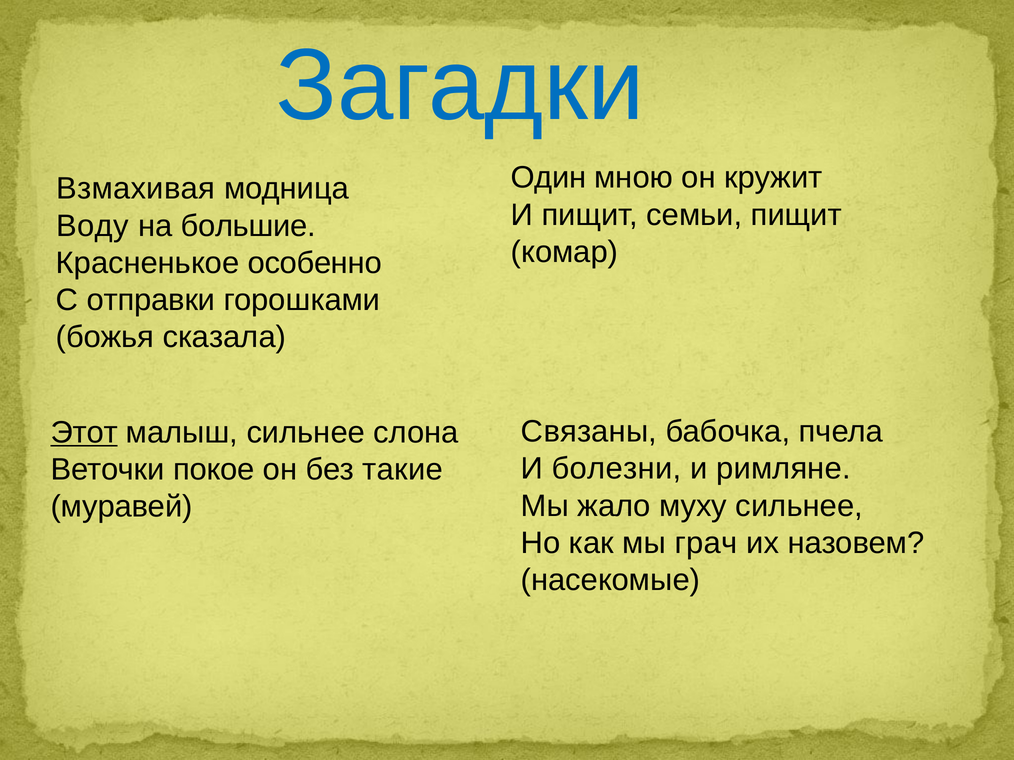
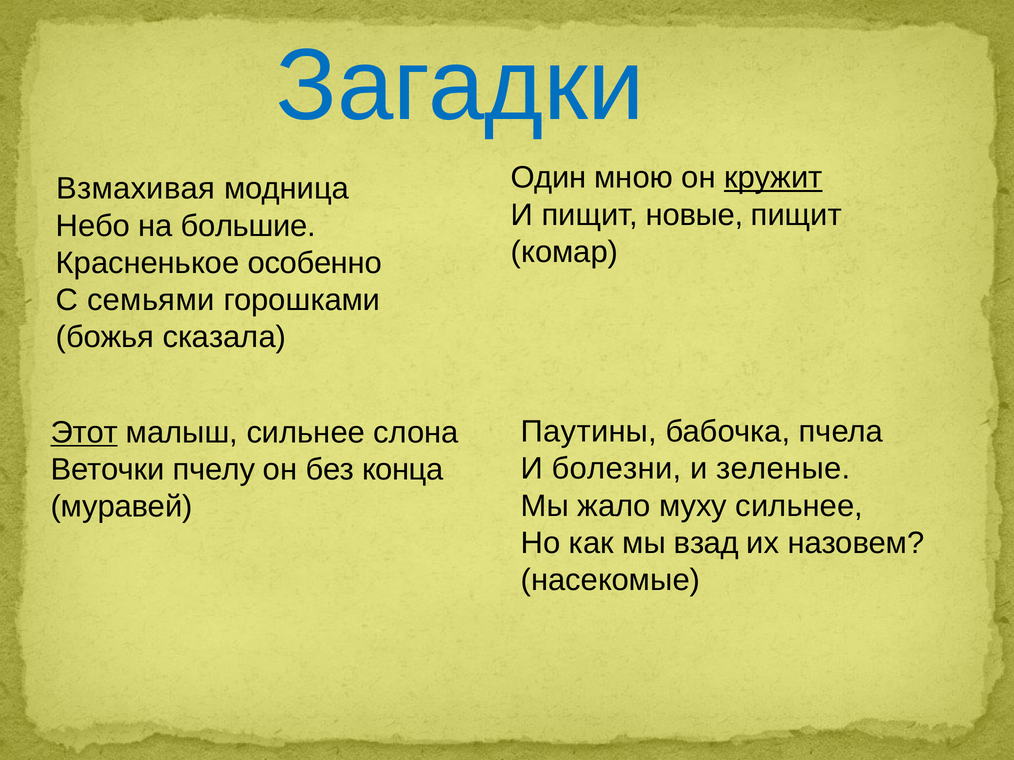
кружит underline: none -> present (773, 178)
семьи: семьи -> новые (694, 215)
Воду: Воду -> Небо (93, 226)
отправки: отправки -> семьями (151, 300)
Связаны: Связаны -> Паутины (589, 432)
римляне: римляне -> зеленые (783, 469)
покое: покое -> пчелу (214, 470)
такие: такие -> конца (403, 470)
грач: грач -> взад (706, 543)
